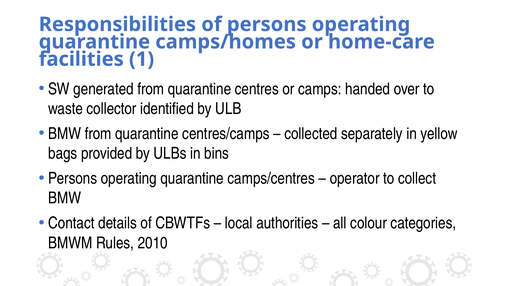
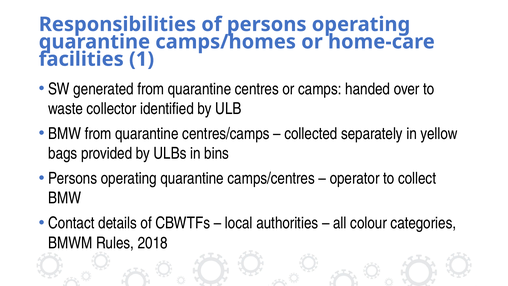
2010: 2010 -> 2018 (153, 243)
